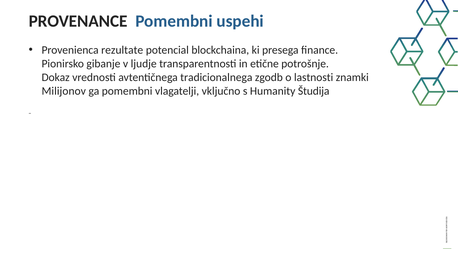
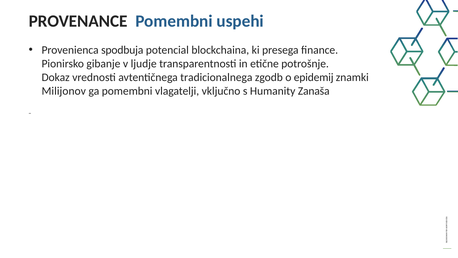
rezultate: rezultate -> spodbuja (122, 50)
lastnosti: lastnosti -> epidemij (314, 77)
Študija: Študija -> Zanaša (314, 91)
